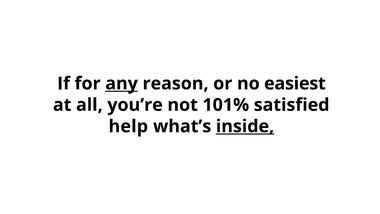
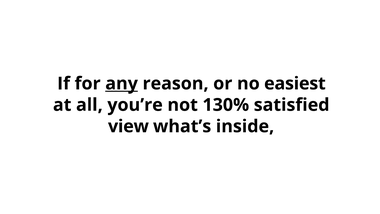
101%: 101% -> 130% (226, 105)
help: help -> view (128, 126)
inside underline: present -> none (245, 126)
